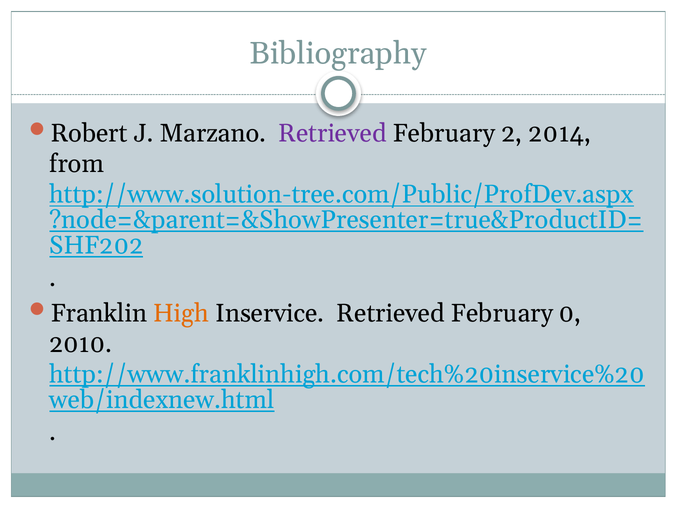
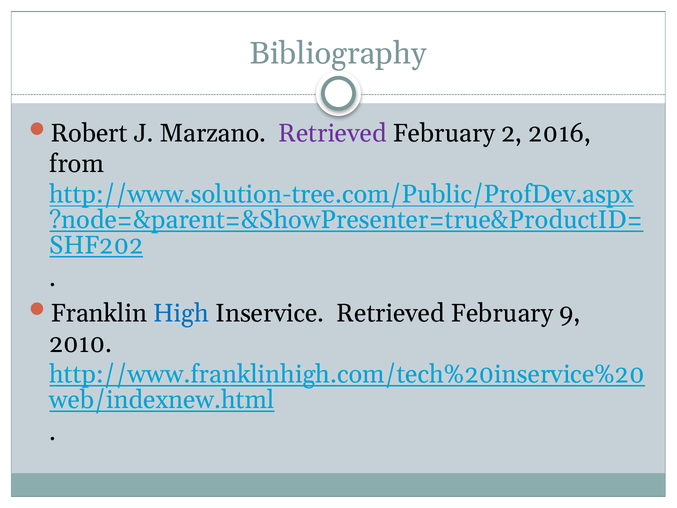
2014: 2014 -> 2016 (560, 133)
High colour: orange -> blue (181, 313)
0: 0 -> 9 (570, 313)
